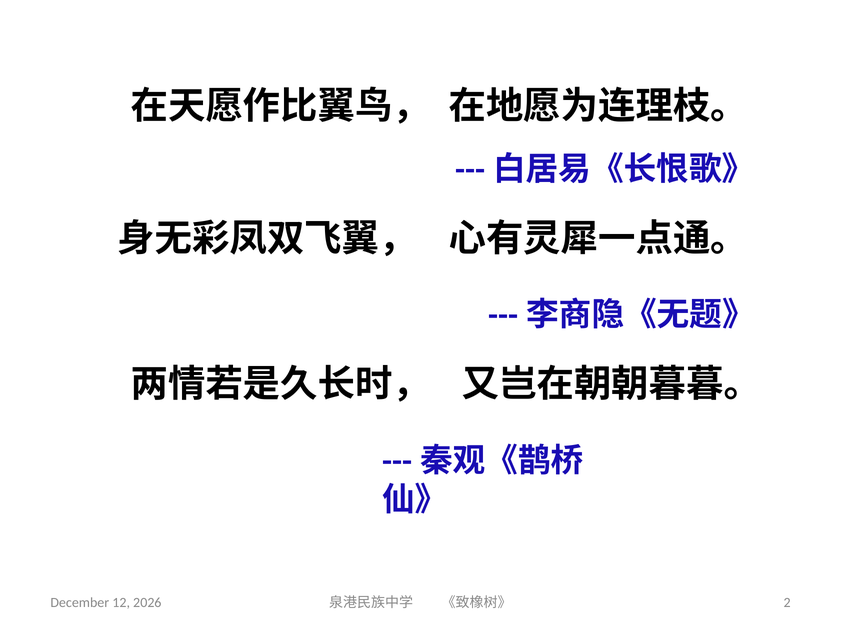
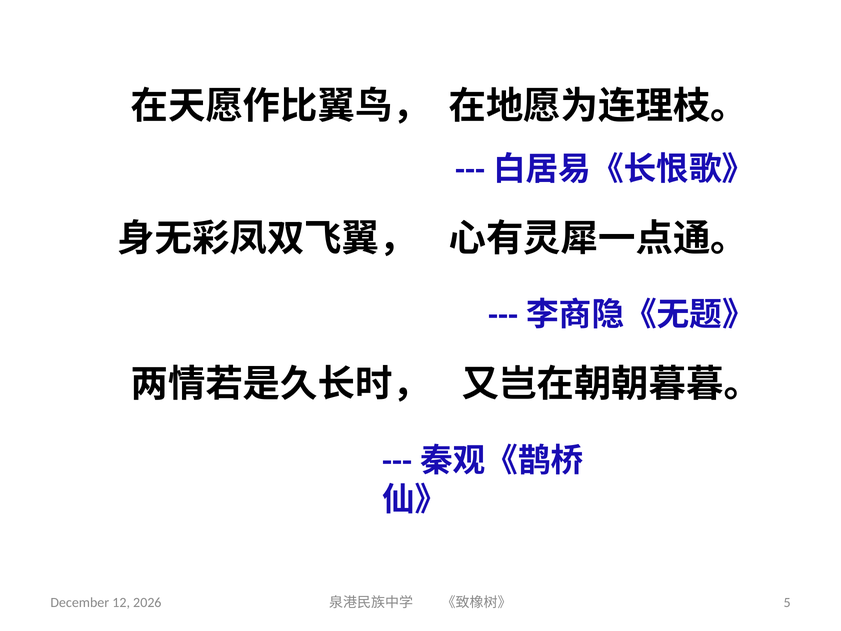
2: 2 -> 5 (787, 602)
